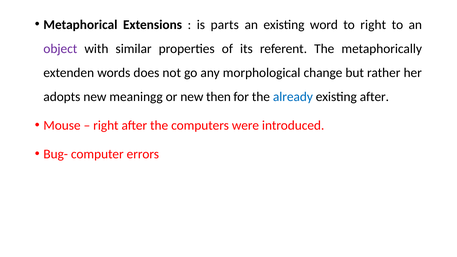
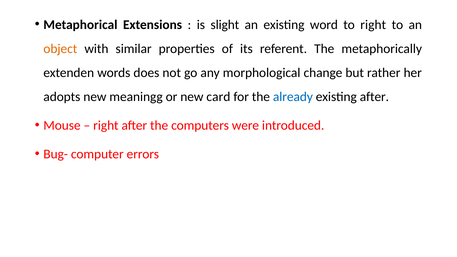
parts: parts -> slight (225, 25)
object colour: purple -> orange (60, 49)
then: then -> card (218, 97)
